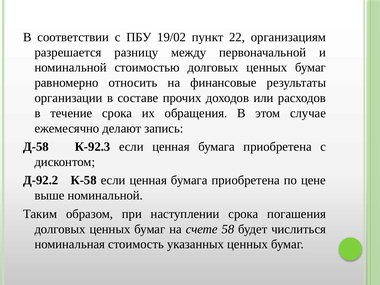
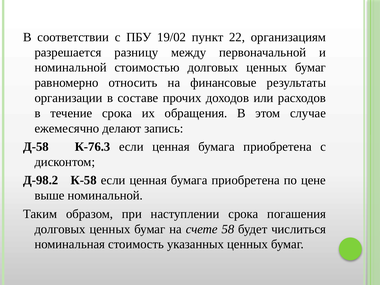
К-92.3: К-92.3 -> К-76.3 (93, 147)
Д-92.2: Д-92.2 -> Д-98.2 (41, 180)
